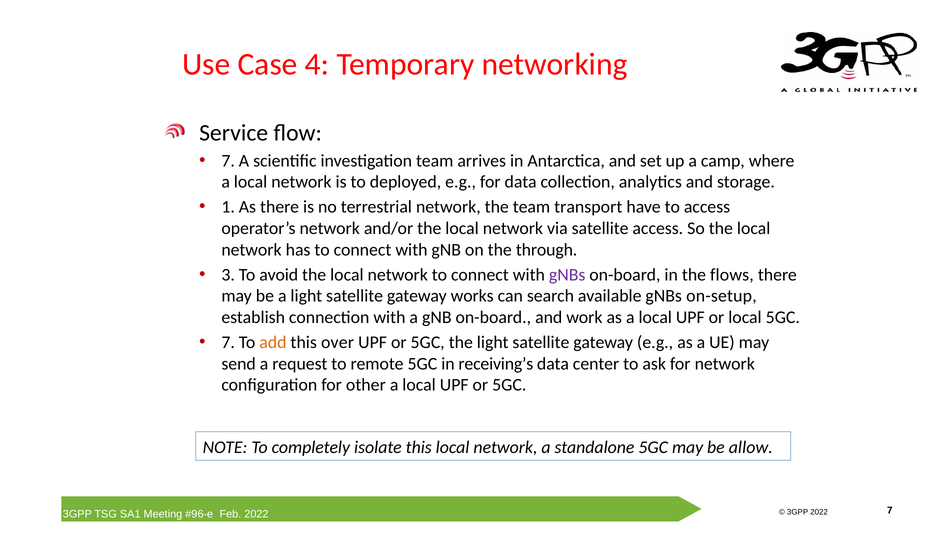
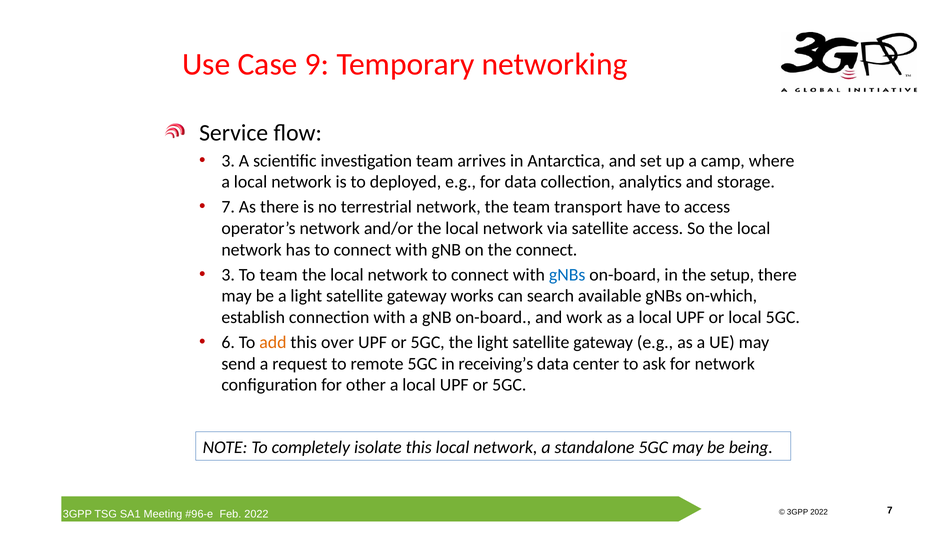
4: 4 -> 9 (317, 64)
7: 7 -> 3 (228, 161)
1: 1 -> 7 (228, 207)
the through: through -> connect (547, 250)
To avoid: avoid -> team (279, 275)
gNBs colour: purple -> blue (567, 275)
flows: flows -> setup (732, 275)
on-setup: on-setup -> on-which (722, 296)
7: 7 -> 6 (228, 342)
allow: allow -> being (751, 447)
